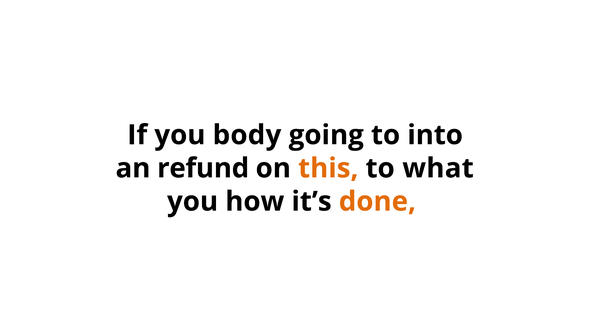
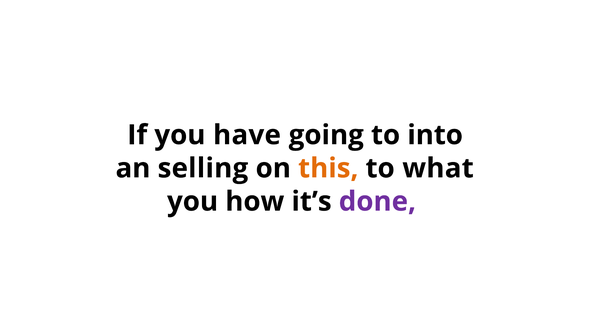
body: body -> have (247, 135)
refund: refund -> selling (203, 168)
done colour: orange -> purple (377, 201)
